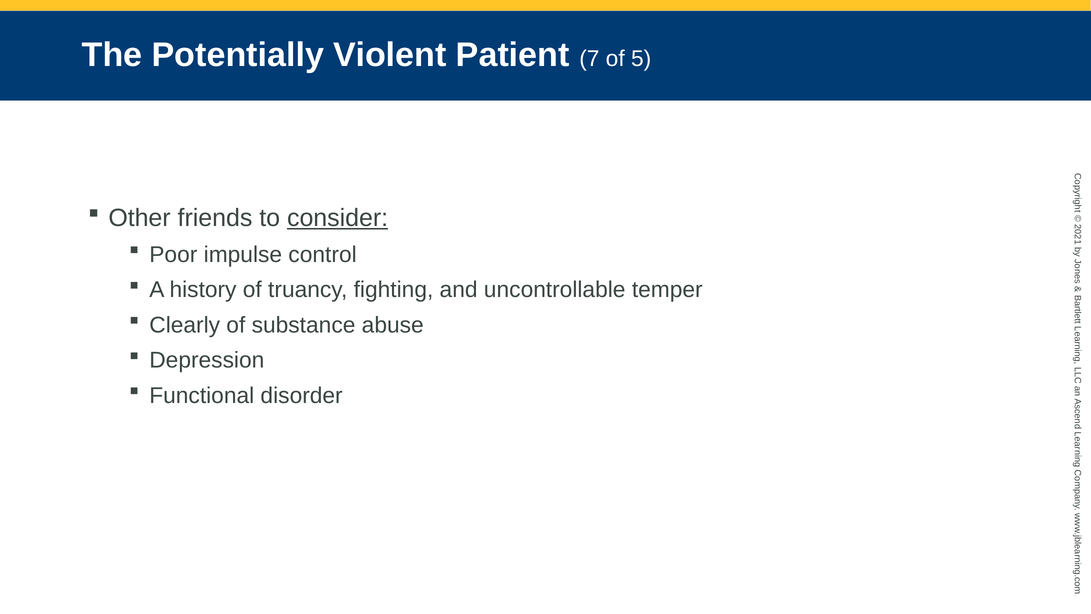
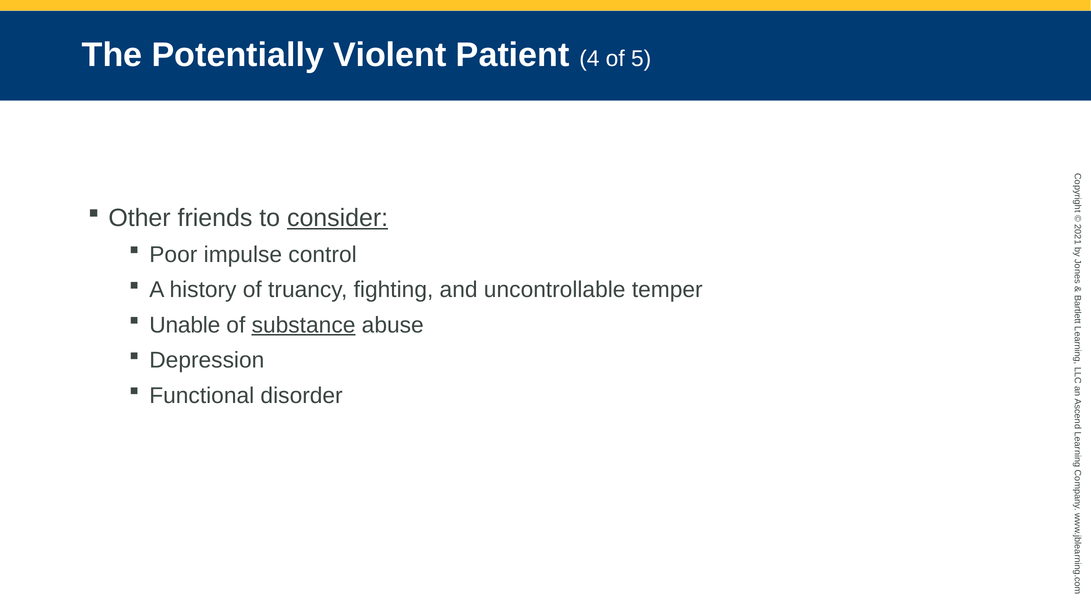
7: 7 -> 4 (589, 59)
Clearly: Clearly -> Unable (185, 325)
substance underline: none -> present (304, 325)
